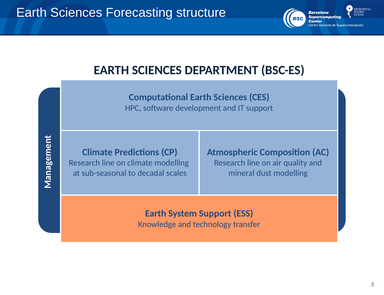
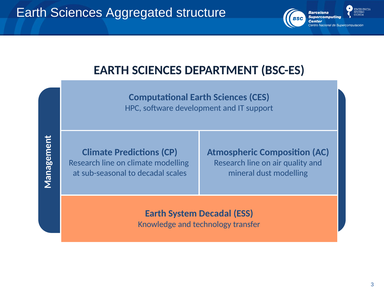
Forecasting: Forecasting -> Aggregated (139, 13)
System Support: Support -> Decadal (215, 213)
